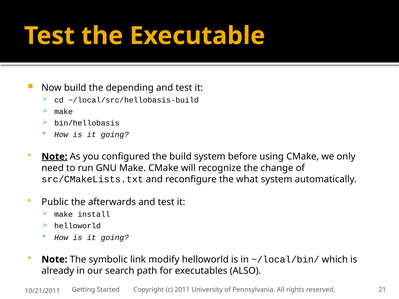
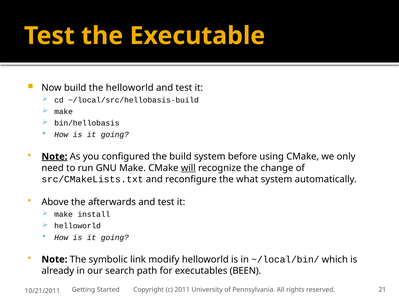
the depending: depending -> helloworld (130, 88)
will underline: none -> present (188, 168)
Public: Public -> Above (55, 202)
ALSO: ALSO -> BEEN (245, 271)
